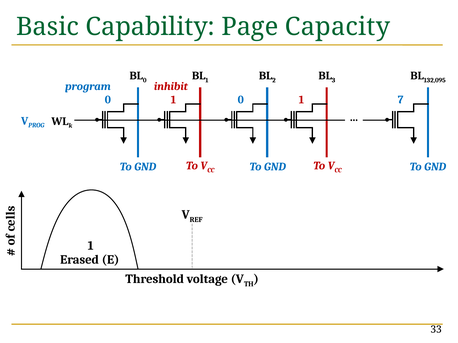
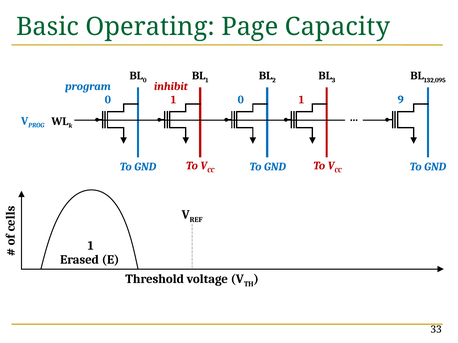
Capability: Capability -> Operating (150, 27)
7: 7 -> 9 (401, 100)
